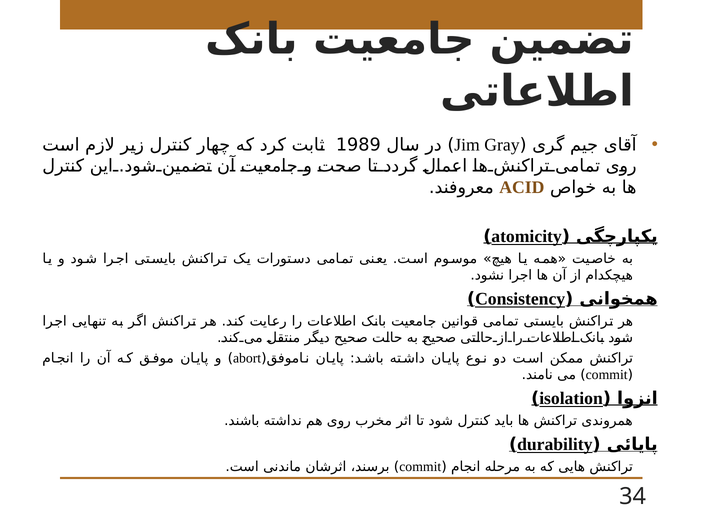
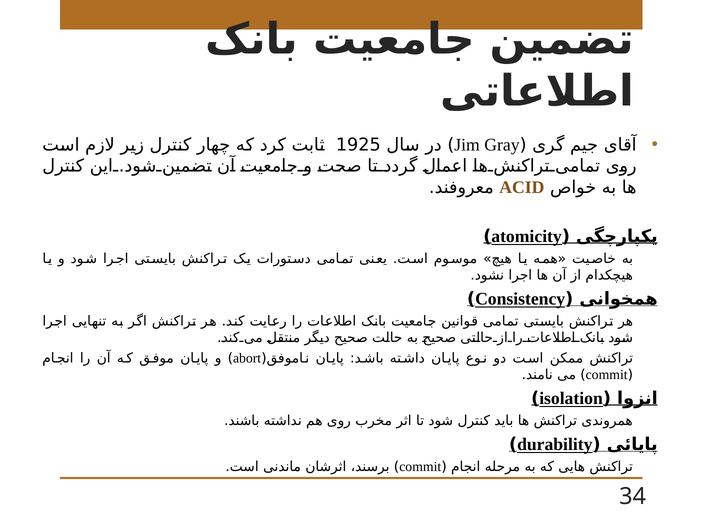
1989: 1989 -> 1925 (358, 145)
